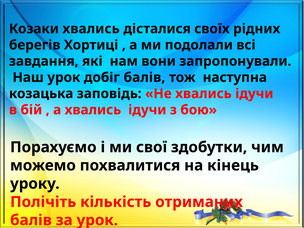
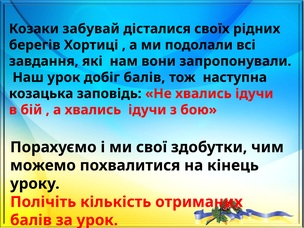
Козаки хвались: хвались -> забувай (91, 29)
